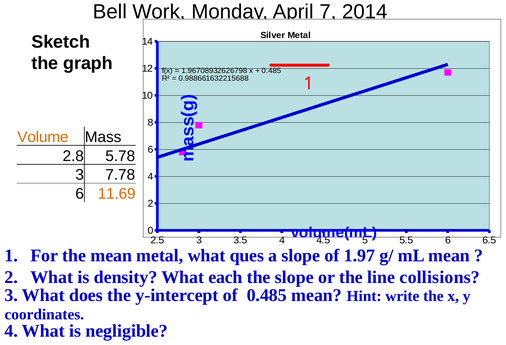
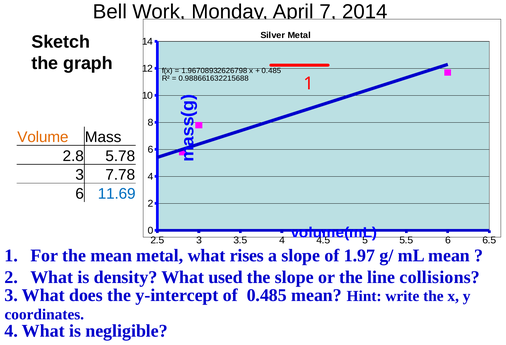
11.69 colour: orange -> blue (117, 194)
ques: ques -> rises (247, 256)
each: each -> used (225, 277)
